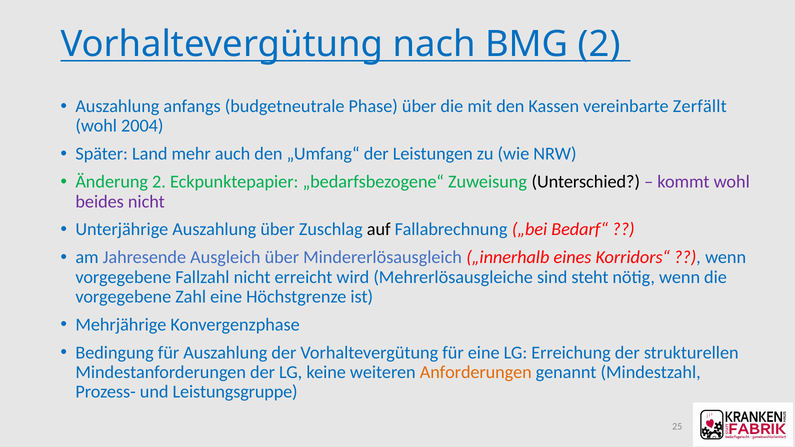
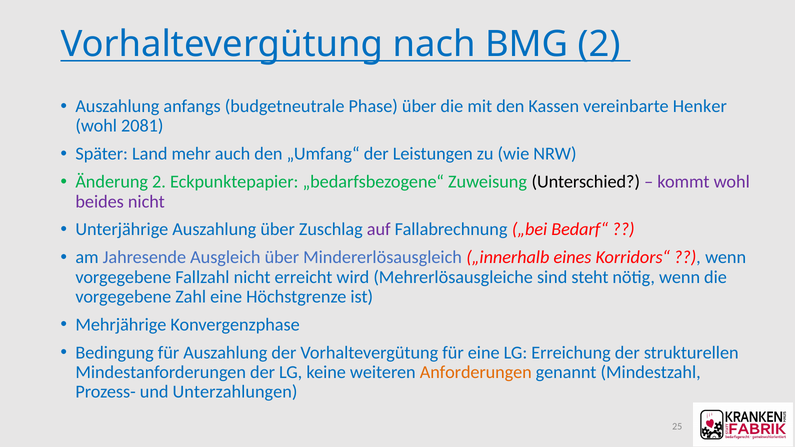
Zerfällt: Zerfällt -> Henker (700, 106)
2004: 2004 -> 2081 (142, 126)
auf colour: black -> purple (379, 230)
Leistungsgruppe: Leistungsgruppe -> Unterzahlungen (235, 392)
